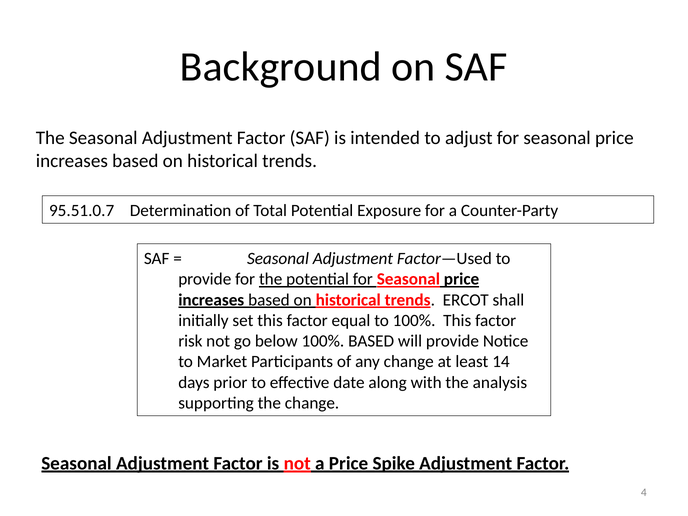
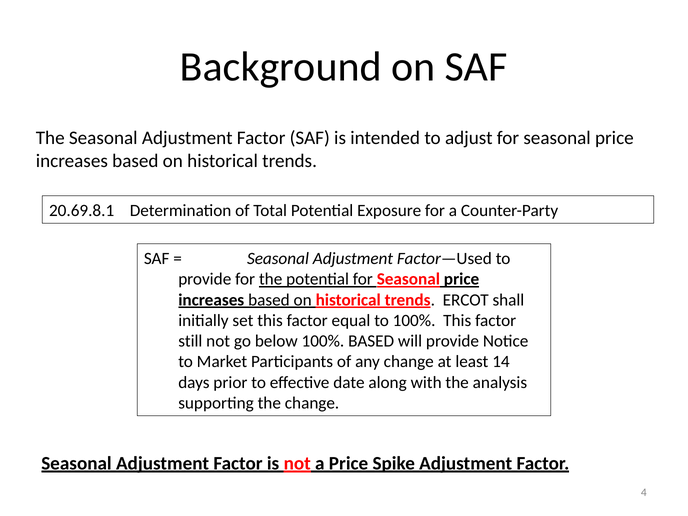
95.51.0.7: 95.51.0.7 -> 20.69.8.1 (82, 211)
risk: risk -> still (190, 341)
